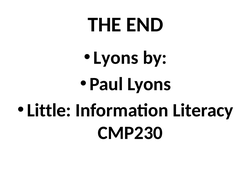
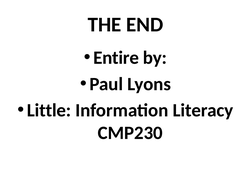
Lyons: Lyons -> Entire (116, 58)
